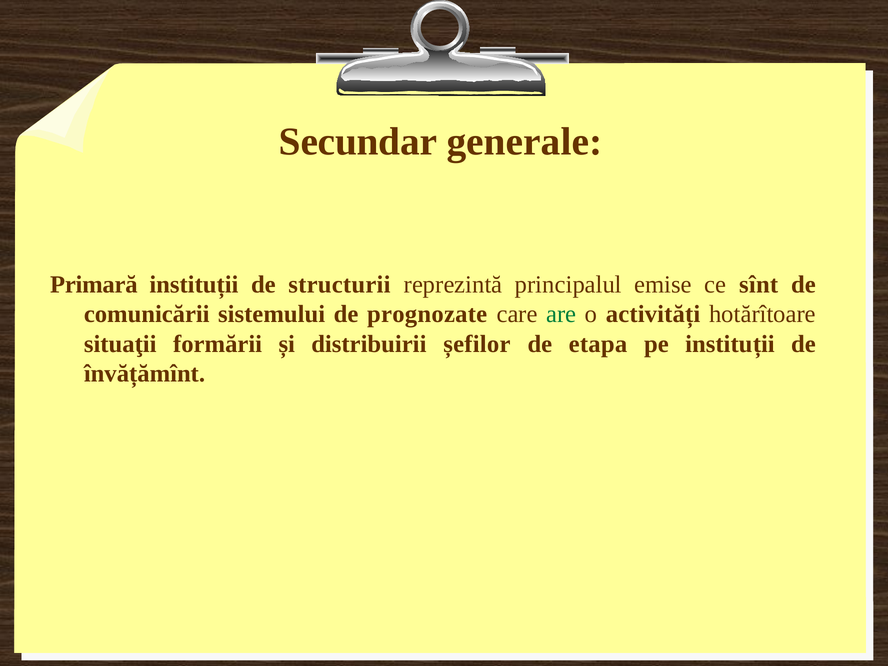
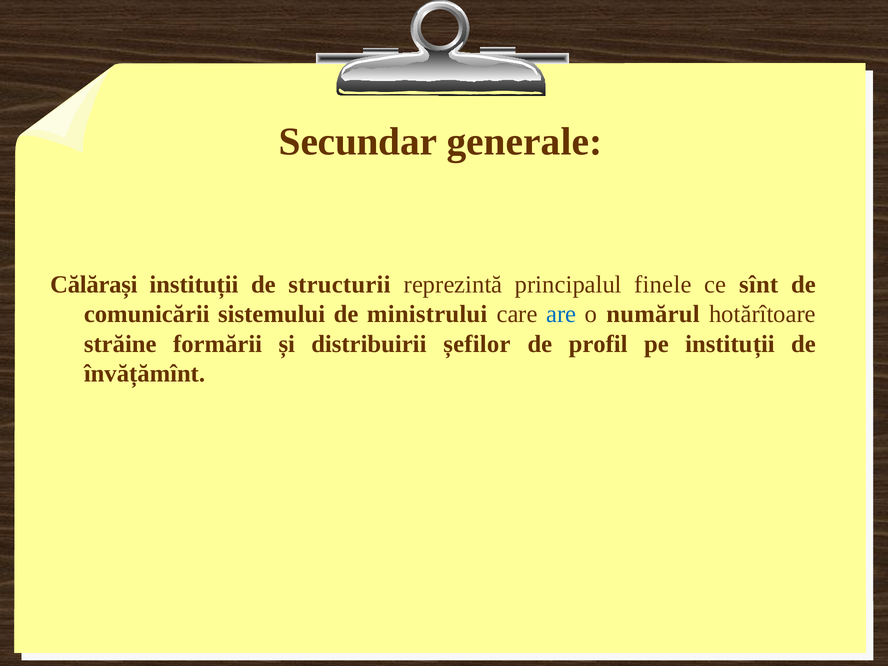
Primară: Primară -> Călărași (94, 285)
emise: emise -> finele (663, 285)
prognozate: prognozate -> ministrului (427, 314)
are colour: green -> blue (561, 314)
activități: activități -> numărul (653, 314)
situaţii: situaţii -> străine (120, 344)
etapa: etapa -> profil (598, 344)
